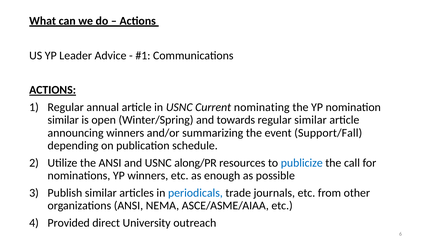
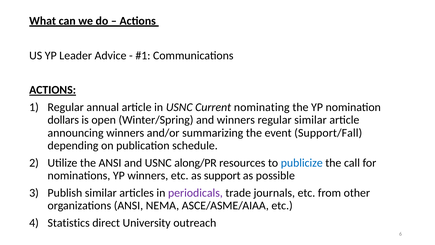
similar: similar -> dollars (63, 120)
and towards: towards -> winners (236, 120)
enough: enough -> support (222, 175)
periodicals colour: blue -> purple (195, 193)
Provided: Provided -> Statistics (69, 223)
